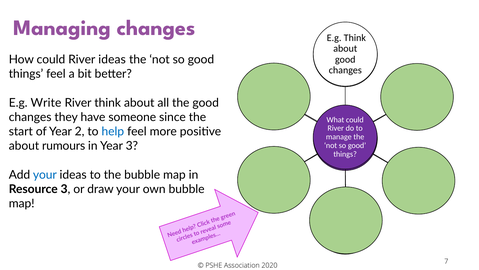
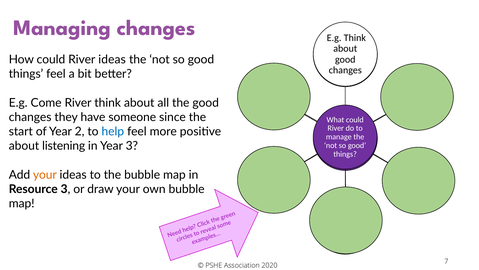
Write: Write -> Come (46, 103)
rumours: rumours -> listening (64, 146)
your colour: blue -> orange (45, 174)
